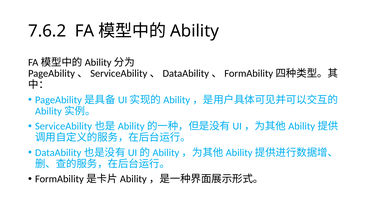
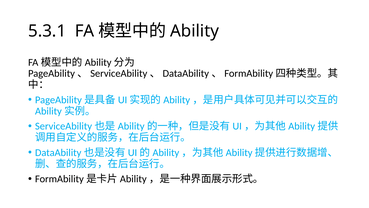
7.6.2: 7.6.2 -> 5.3.1 (47, 31)
